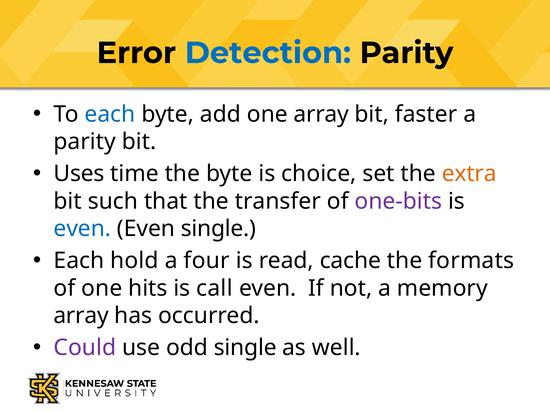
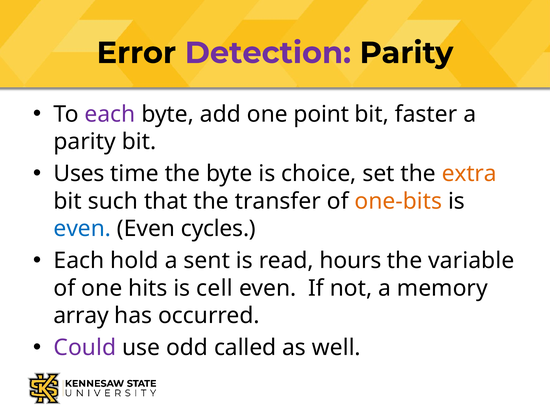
Detection colour: blue -> purple (268, 53)
each colour: blue -> purple (110, 114)
one array: array -> point (321, 114)
one-bits colour: purple -> orange (398, 201)
Even single: single -> cycles (218, 229)
four: four -> sent (207, 261)
cache: cache -> hours (350, 261)
formats: formats -> variable (471, 261)
call: call -> cell (215, 289)
odd single: single -> called (245, 348)
